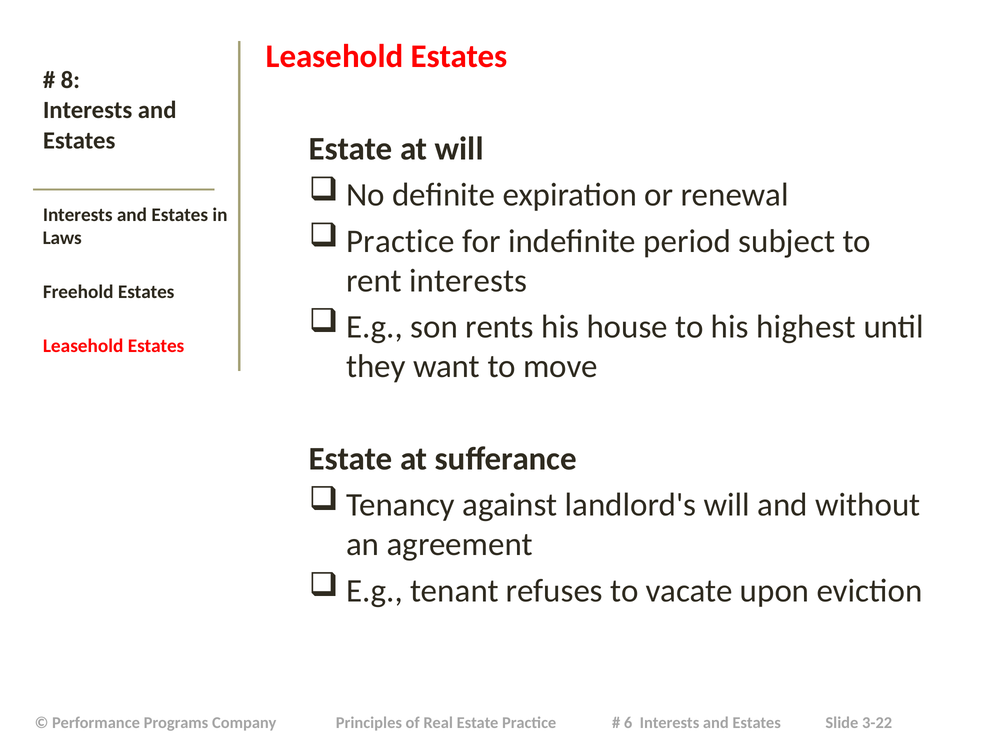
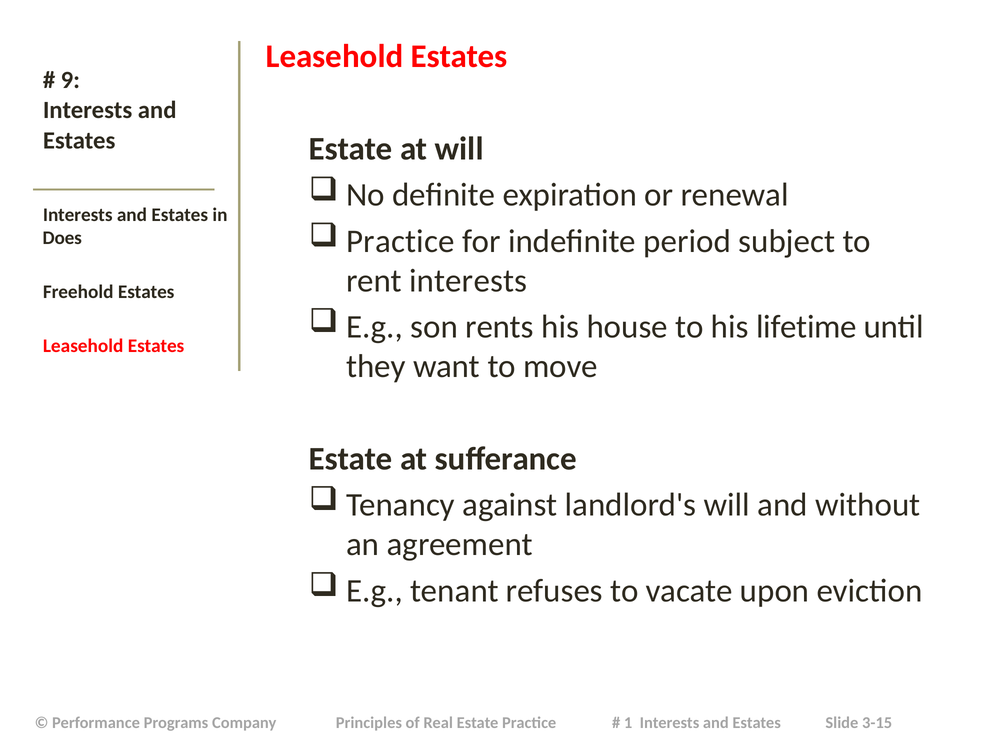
8: 8 -> 9 (70, 80)
Laws: Laws -> Does (62, 238)
highest: highest -> lifetime (806, 327)
6: 6 -> 1 (628, 723)
3-22: 3-22 -> 3-15 (877, 723)
